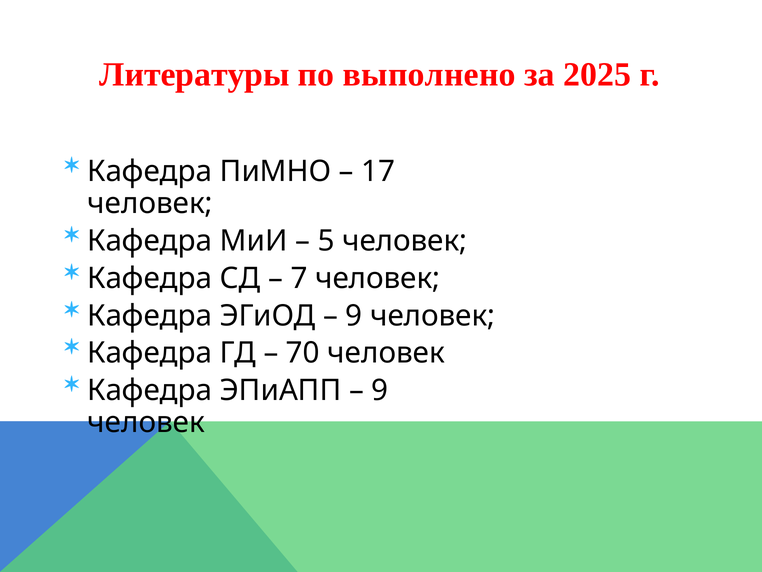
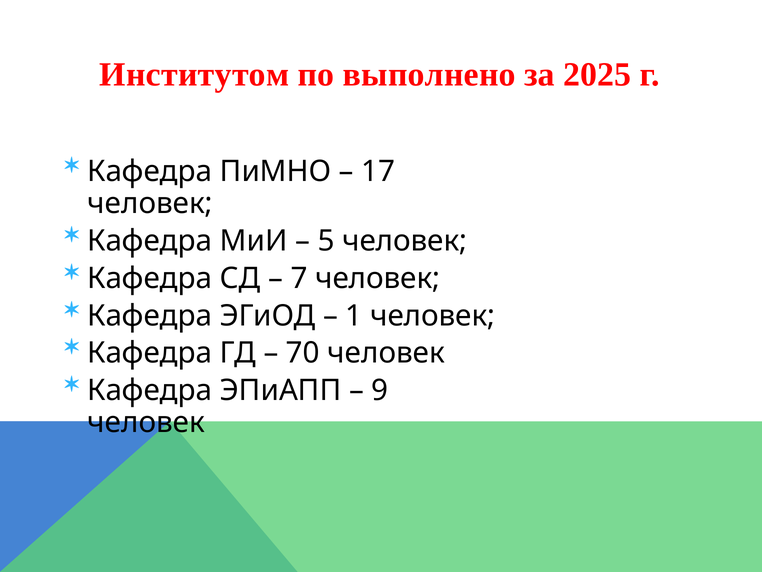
Литературы: Литературы -> Институтом (194, 75)
9: 9 -> 1 (354, 315)
